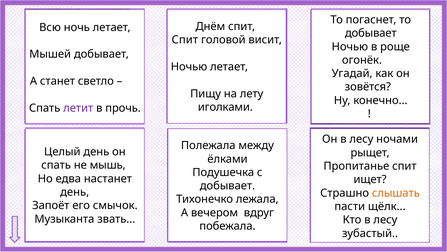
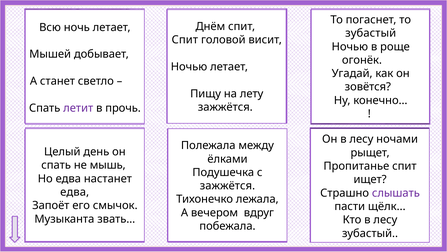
добывает: добывает -> зубастый (371, 33)
иголками: иголками -> зажжётся (225, 107)
добывает: добывает -> зажжётся (227, 186)
день: день -> едва (75, 192)
слышать colour: orange -> purple (396, 193)
